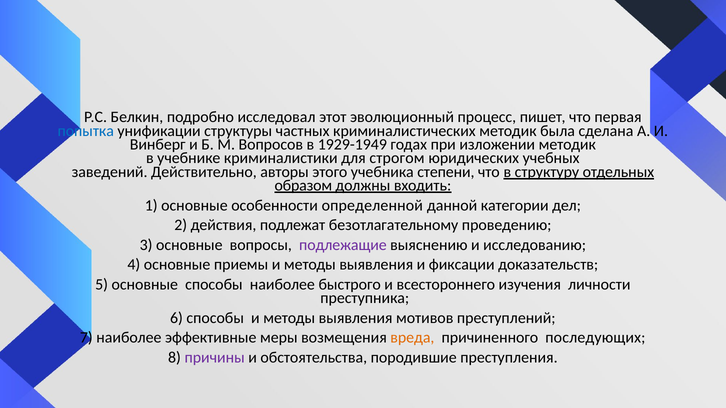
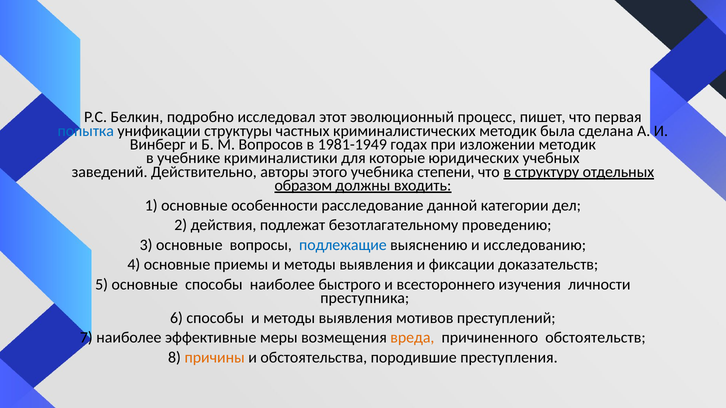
1929-1949: 1929-1949 -> 1981-1949 (352, 145)
строгом: строгом -> которые (397, 158)
определенной: определенной -> расследование (372, 206)
подлежащие colour: purple -> blue (343, 245)
последующих: последующих -> обстоятельств (595, 338)
причины colour: purple -> orange (215, 358)
